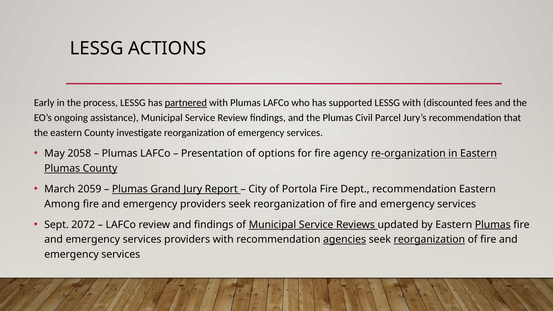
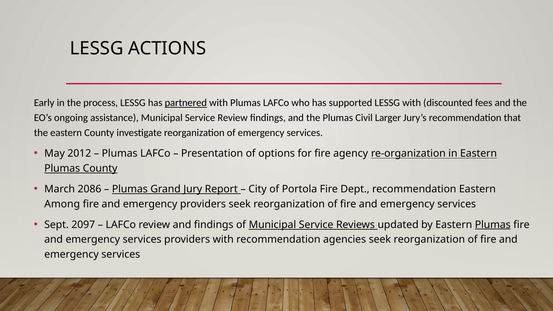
Parcel: Parcel -> Larger (388, 118)
2058: 2058 -> 2012 (79, 153)
2059: 2059 -> 2086 (89, 189)
2072: 2072 -> 2097 (83, 225)
agencies underline: present -> none (345, 240)
reorganization underline: present -> none (429, 240)
